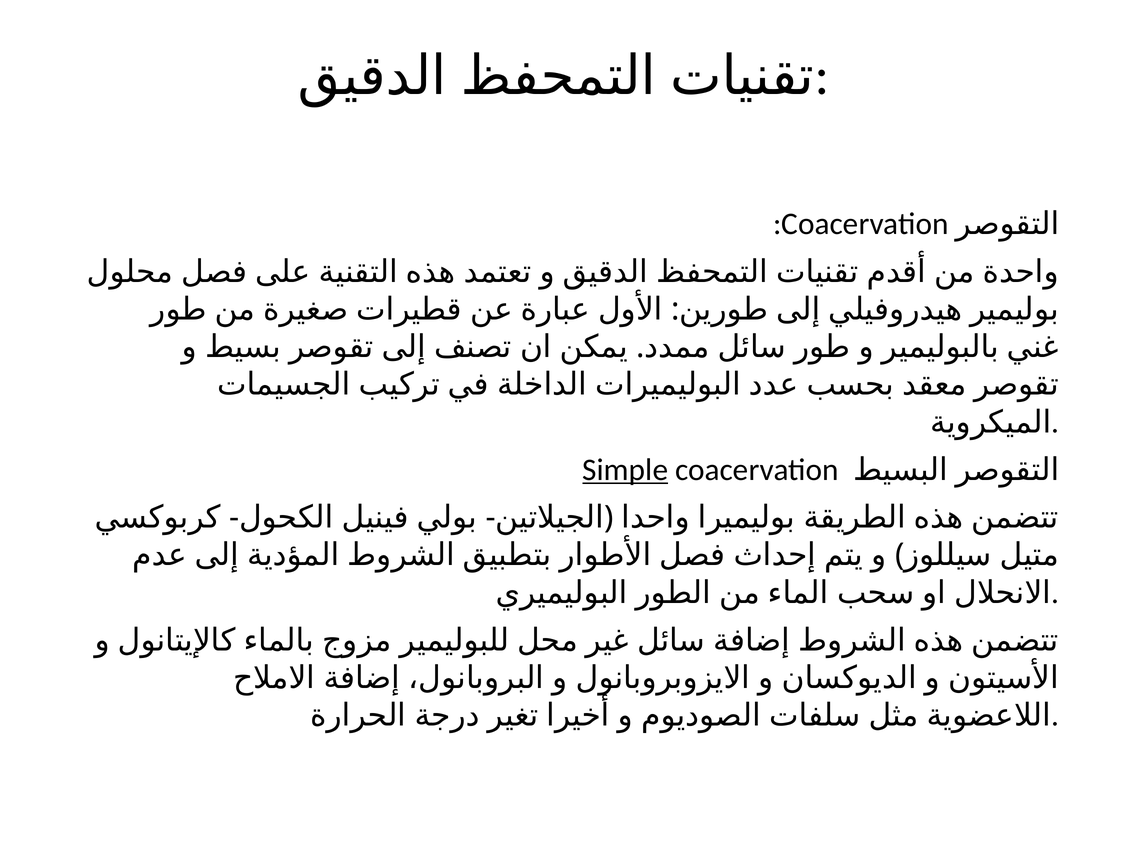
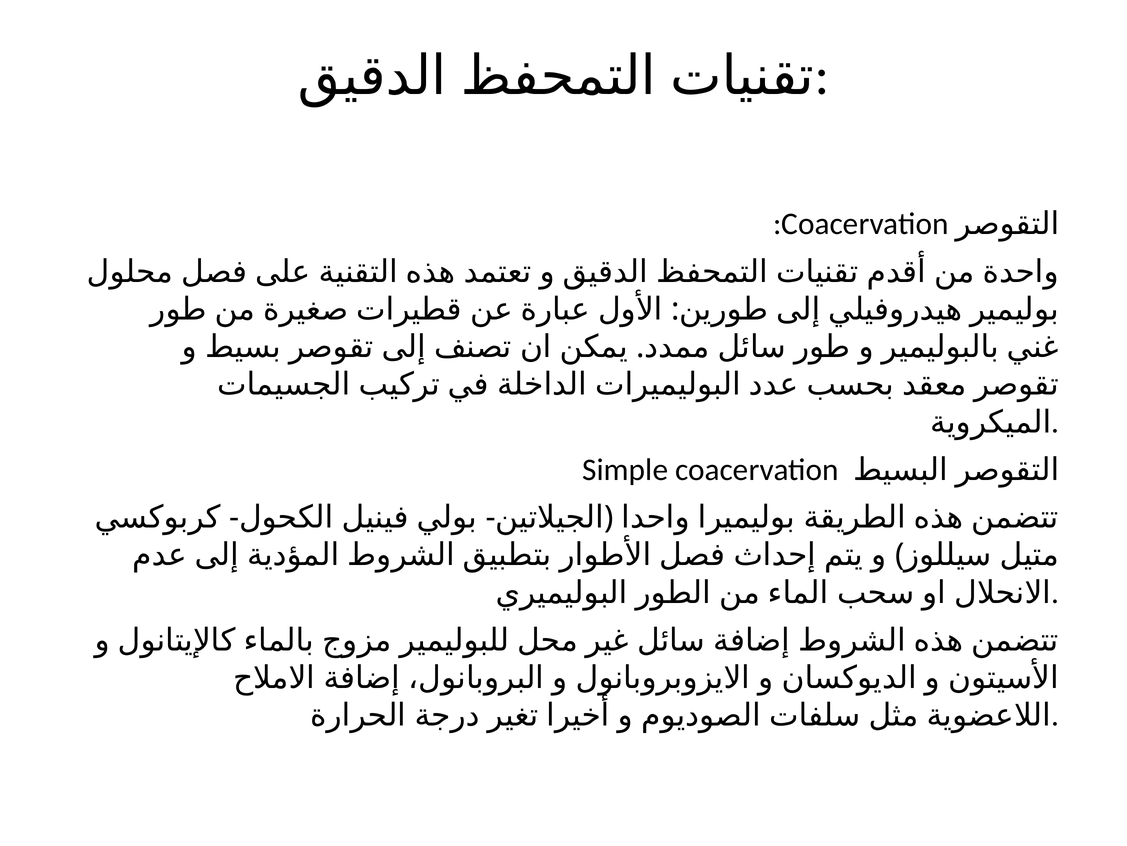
Simple underline: present -> none (625, 469)
